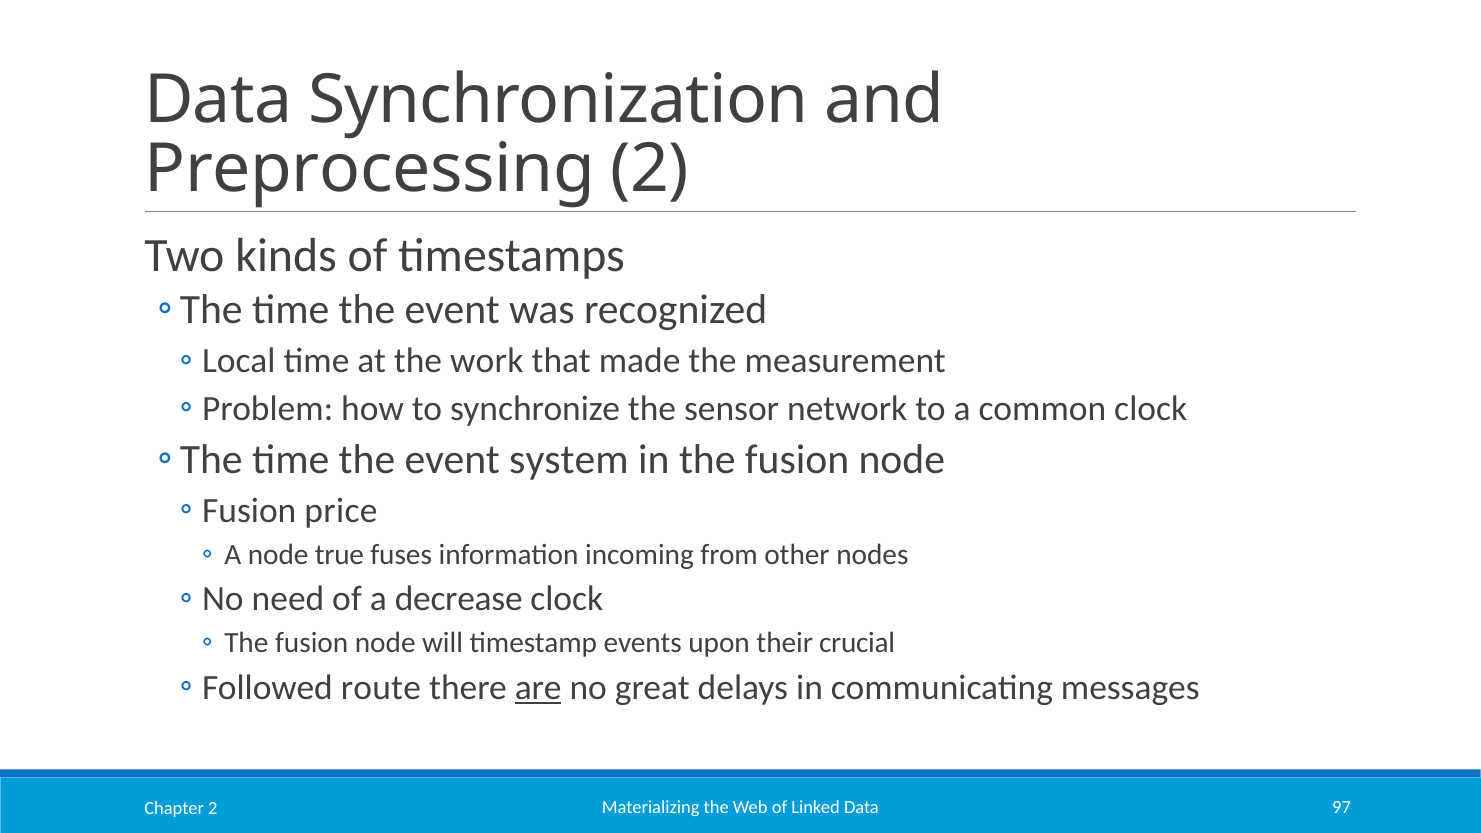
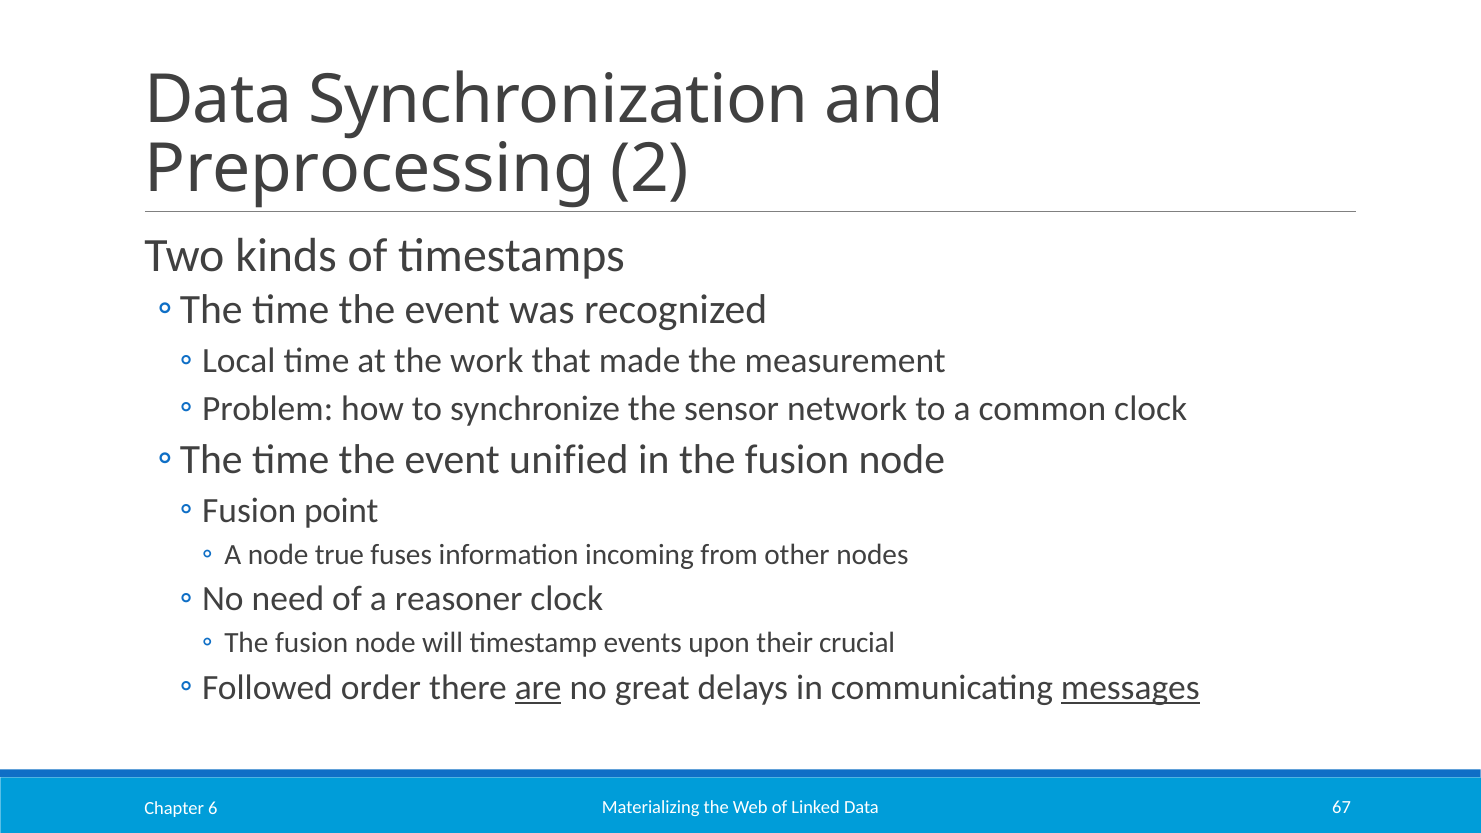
system: system -> unified (569, 459)
price: price -> point (341, 510)
decrease: decrease -> reasoner (459, 599)
route: route -> order (381, 687)
messages underline: none -> present (1130, 687)
97: 97 -> 67 (1342, 808)
Chapter 2: 2 -> 6 (213, 808)
